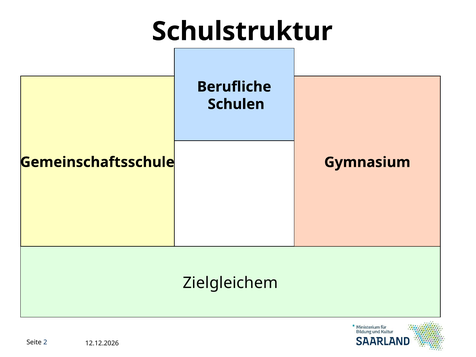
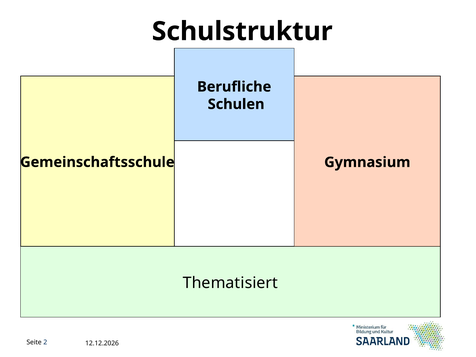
Zielgleichem: Zielgleichem -> Thematisiert (230, 283)
